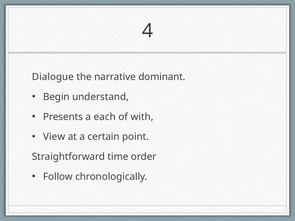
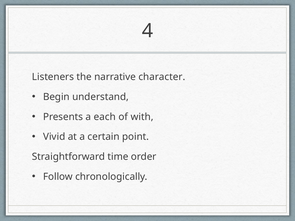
Dialogue: Dialogue -> Listeners (53, 77)
dominant: dominant -> character (162, 77)
View: View -> Vivid (54, 137)
